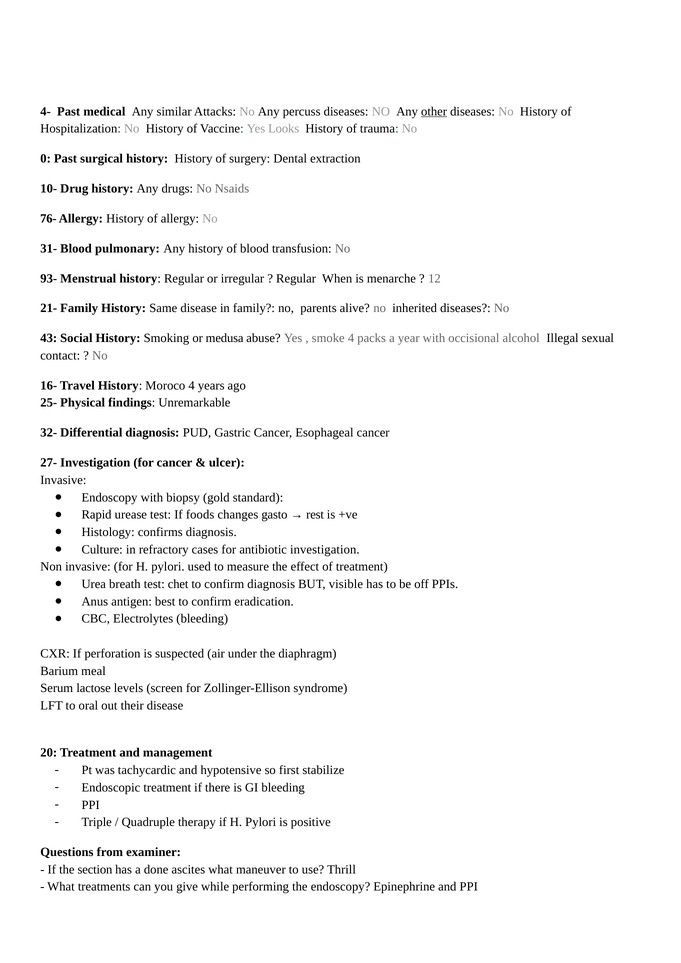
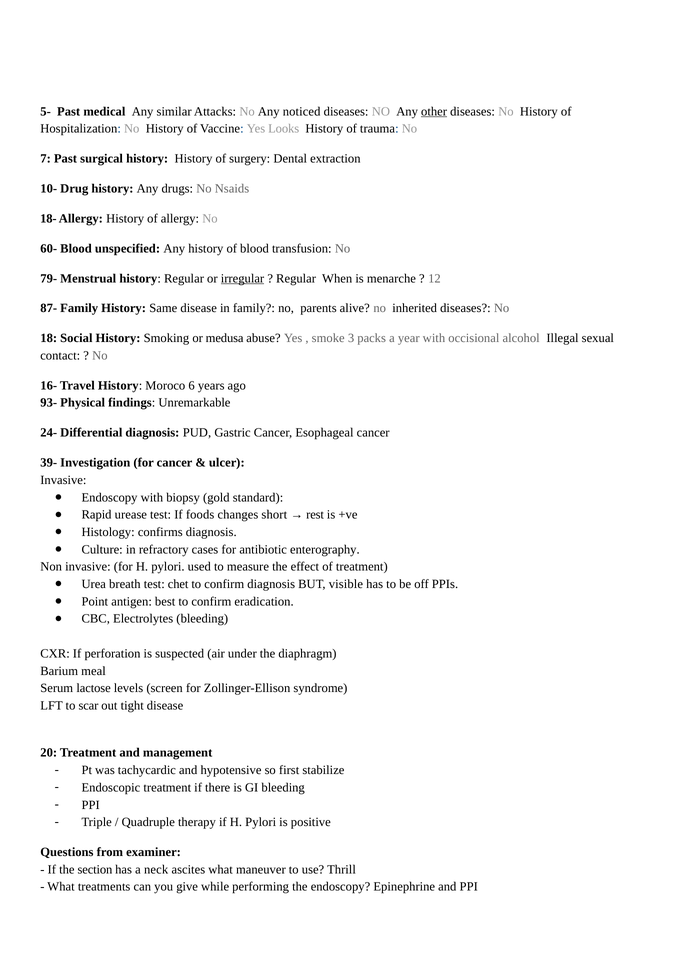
4-: 4- -> 5- (46, 111)
percuss: percuss -> noticed (302, 111)
0: 0 -> 7 (46, 159)
76-: 76- -> 18- (48, 219)
31-: 31- -> 60- (49, 248)
pulmonary: pulmonary -> unspecified (127, 248)
93-: 93- -> 79- (49, 278)
irregular underline: none -> present (242, 278)
21-: 21- -> 87- (49, 308)
43: 43 -> 18 (49, 338)
smoke 4: 4 -> 3 (351, 338)
Moroco 4: 4 -> 6 (192, 386)
25-: 25- -> 93- (49, 403)
32-: 32- -> 24- (49, 433)
27-: 27- -> 39- (49, 463)
gasto: gasto -> short (274, 515)
antibiotic investigation: investigation -> enterography (325, 550)
Anus: Anus -> Point (95, 602)
oral: oral -> scar (88, 706)
their: their -> tight (132, 706)
done: done -> neck (156, 870)
